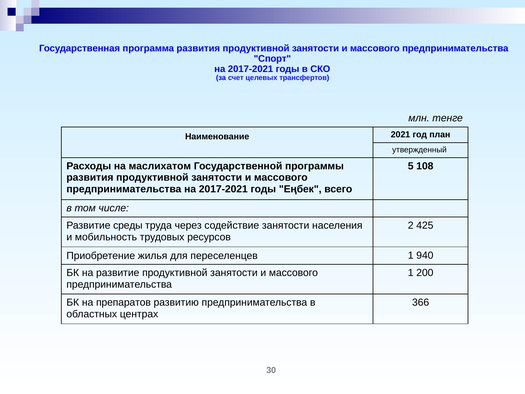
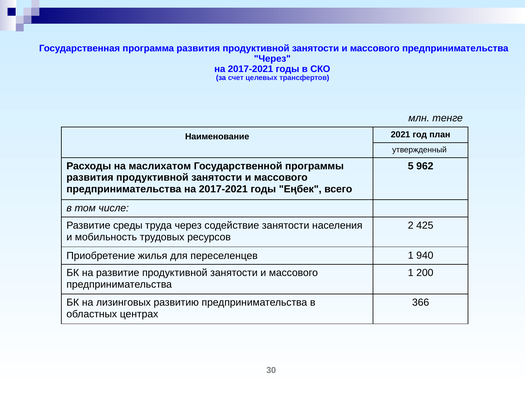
Спорт: Спорт -> Через (272, 59)
108: 108 -> 962 (425, 166)
препаратов: препаратов -> лизинговых (123, 302)
